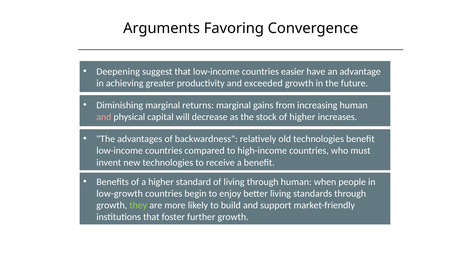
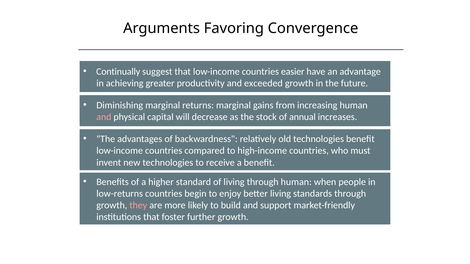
Deepening: Deepening -> Continually (118, 72)
of higher: higher -> annual (302, 117)
low-growth: low-growth -> low-returns (120, 194)
they colour: light green -> pink (138, 206)
